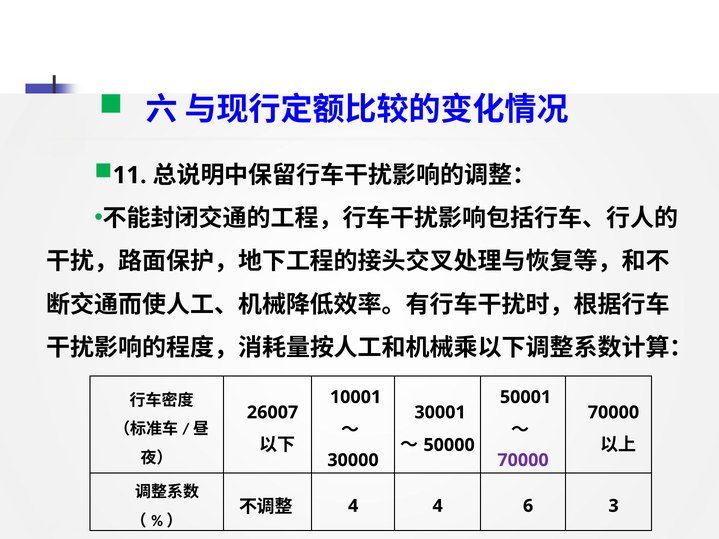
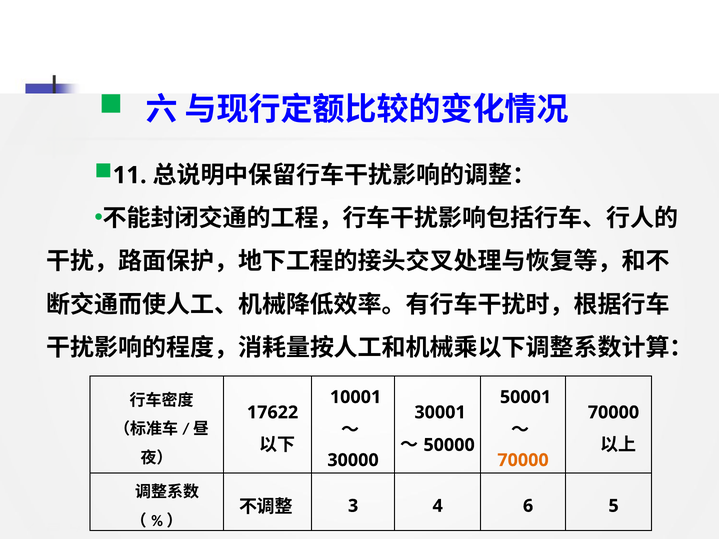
26007: 26007 -> 17622 (273, 413)
70000 colour: purple -> orange (523, 460)
4: 4 -> 3 (353, 506)
3: 3 -> 5 (614, 506)
